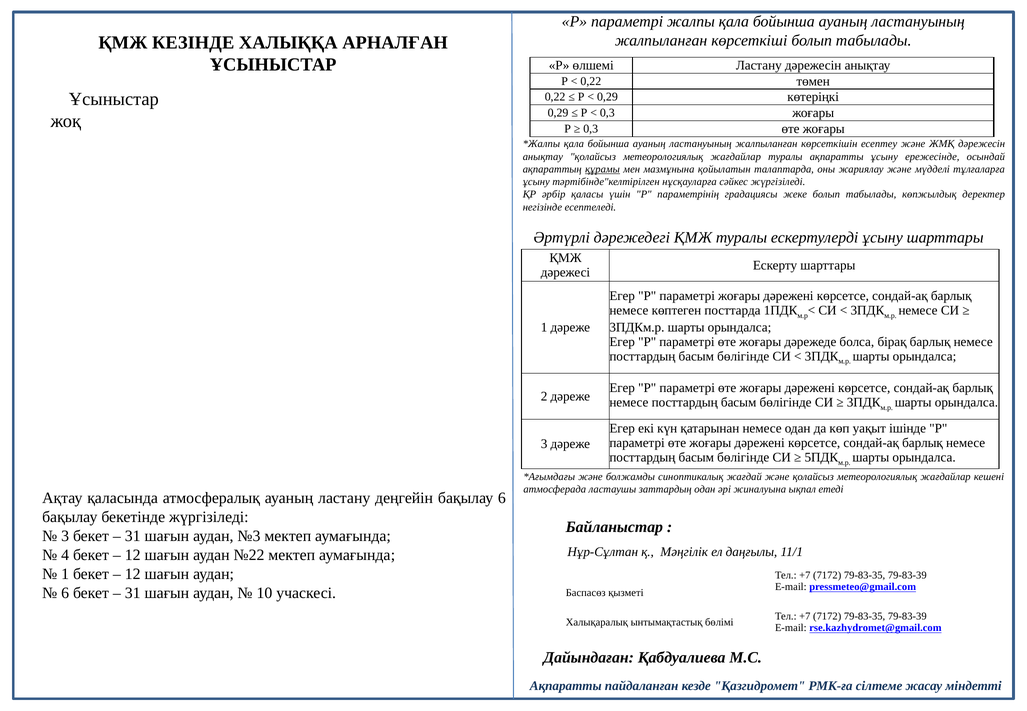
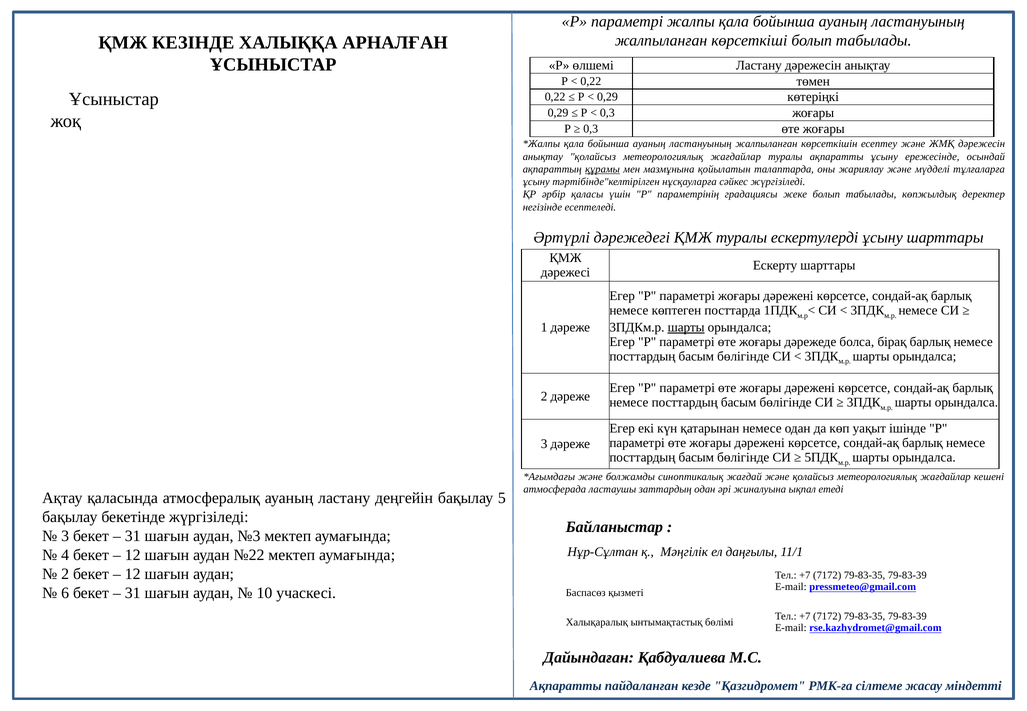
шарты underline: none -> present (686, 327)
бақылау 6: 6 -> 5 (502, 498)
1: 1 -> 2 (65, 574)
